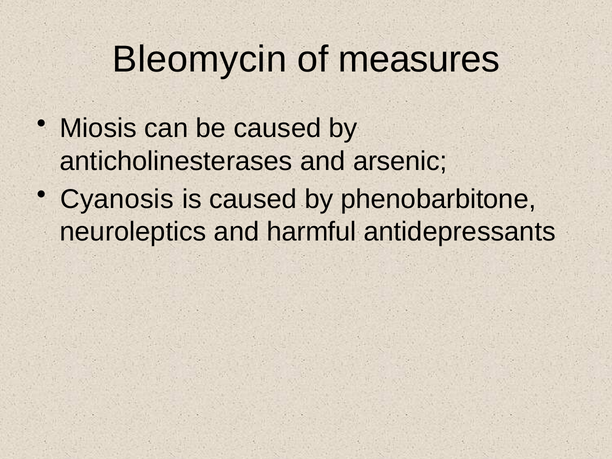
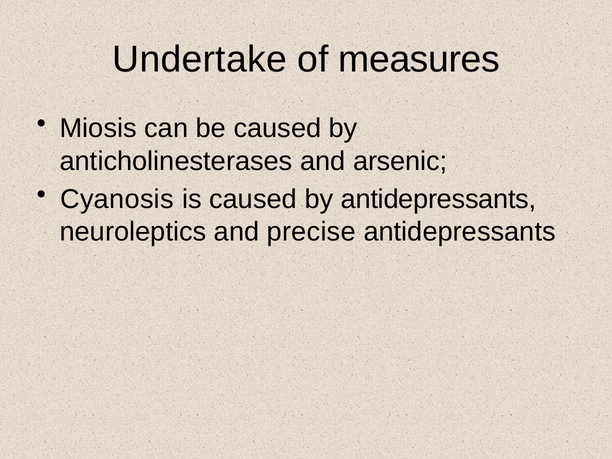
Bleomycin: Bleomycin -> Undertake (200, 59)
by phenobarbitone: phenobarbitone -> antidepressants (439, 199)
harmful: harmful -> precise (311, 232)
